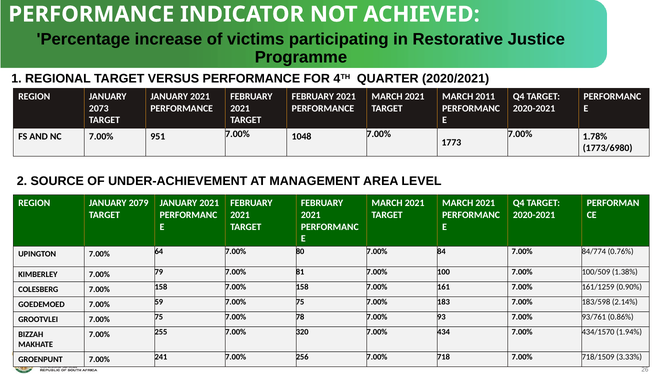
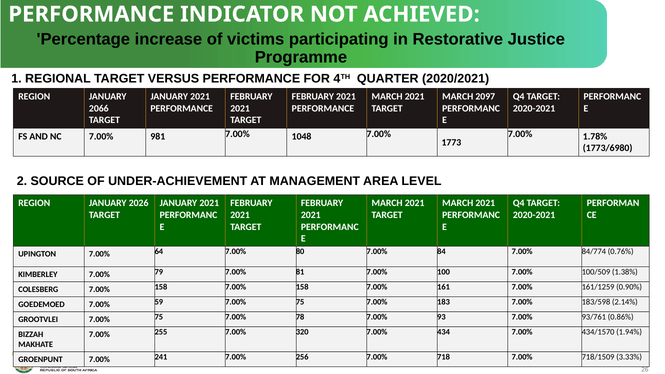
2011: 2011 -> 2097 (485, 97)
2073: 2073 -> 2066 (99, 108)
951: 951 -> 981 (158, 137)
2079: 2079 -> 2026 (139, 203)
